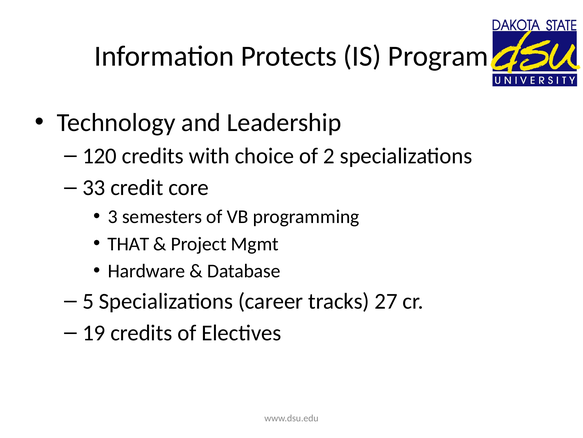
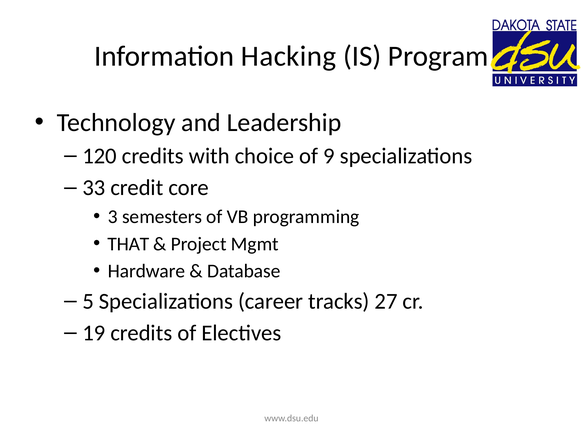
Protects: Protects -> Hacking (289, 56)
2: 2 -> 9 (329, 156)
